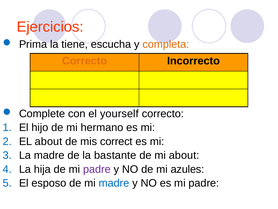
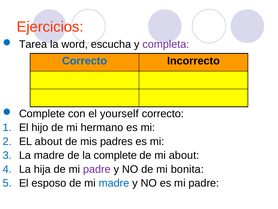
Prima: Prima -> Tarea (33, 44)
tiene: tiene -> word (75, 44)
completa colour: orange -> purple (166, 44)
Correcto colour: orange -> blue (85, 61)
correct: correct -> padres (116, 141)
la bastante: bastante -> complete (115, 155)
azules: azules -> bonita (187, 169)
